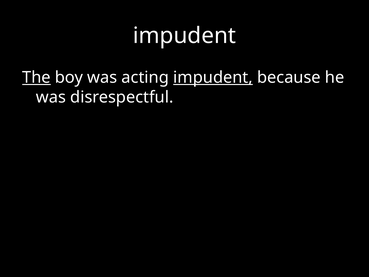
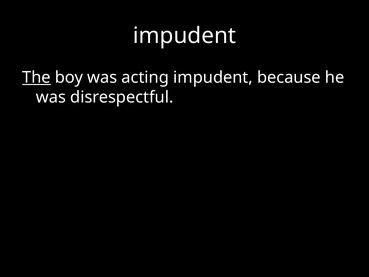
impudent underline: present -> none (213, 77)
